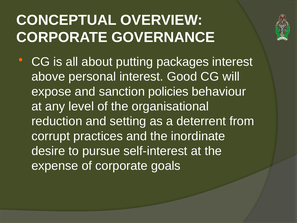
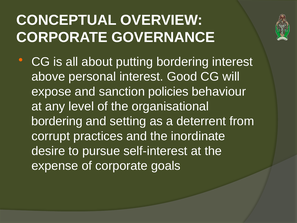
putting packages: packages -> bordering (183, 62)
reduction: reduction -> bordering (57, 121)
